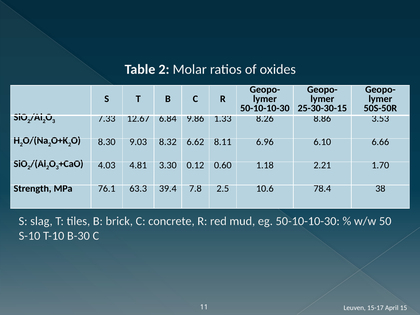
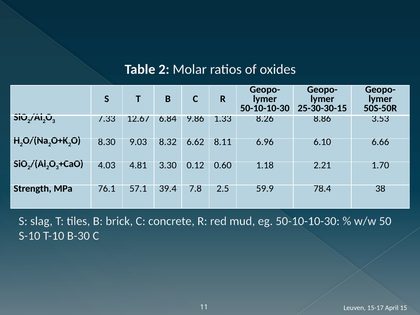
63.3: 63.3 -> 57.1 (138, 188)
10.6: 10.6 -> 59.9 (265, 188)
